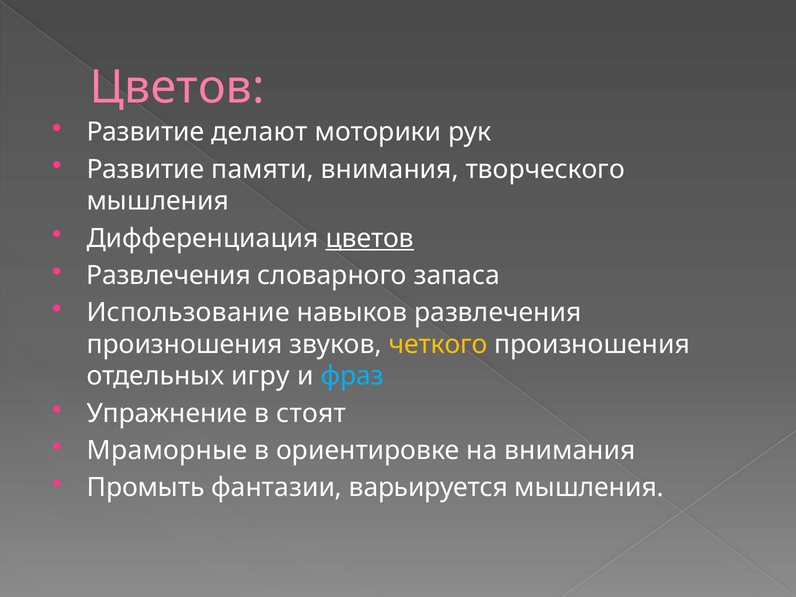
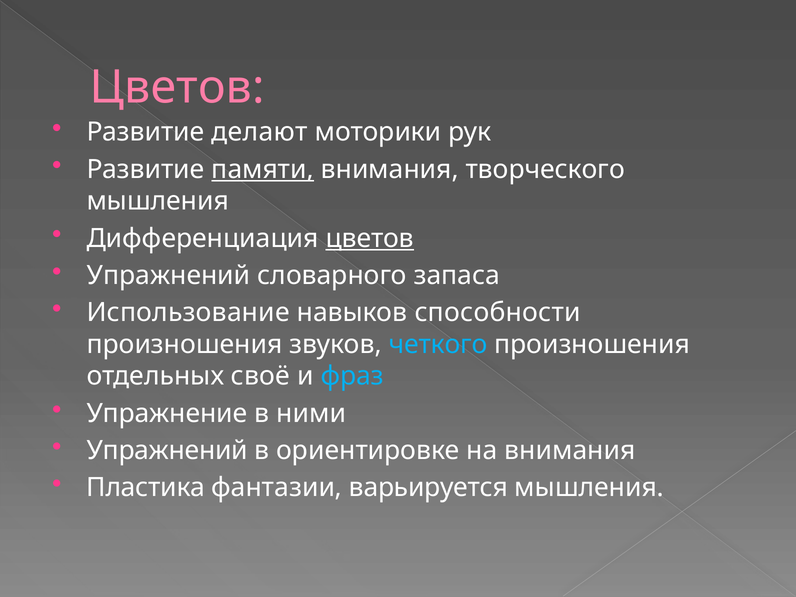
памяти underline: none -> present (263, 169)
Развлечения: Развлечения -> Упражнений (169, 275)
навыков развлечения: развлечения -> способности (498, 313)
четкого colour: yellow -> light blue (438, 344)
игру: игру -> своё (261, 376)
стоят: стоят -> ними (311, 413)
Мраморные: Мраморные -> Упражнений (167, 450)
Промыть: Промыть -> Пластика (146, 488)
